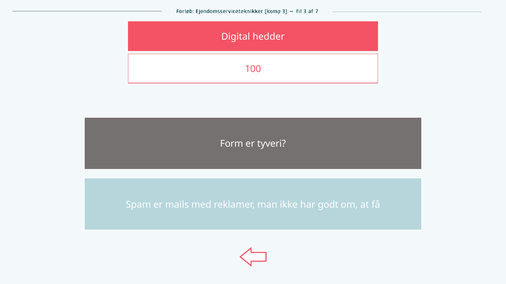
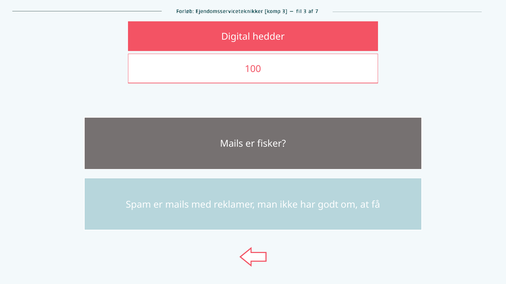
Form: Form -> Mails (232, 144)
tyveri: tyveri -> fisker (272, 144)
